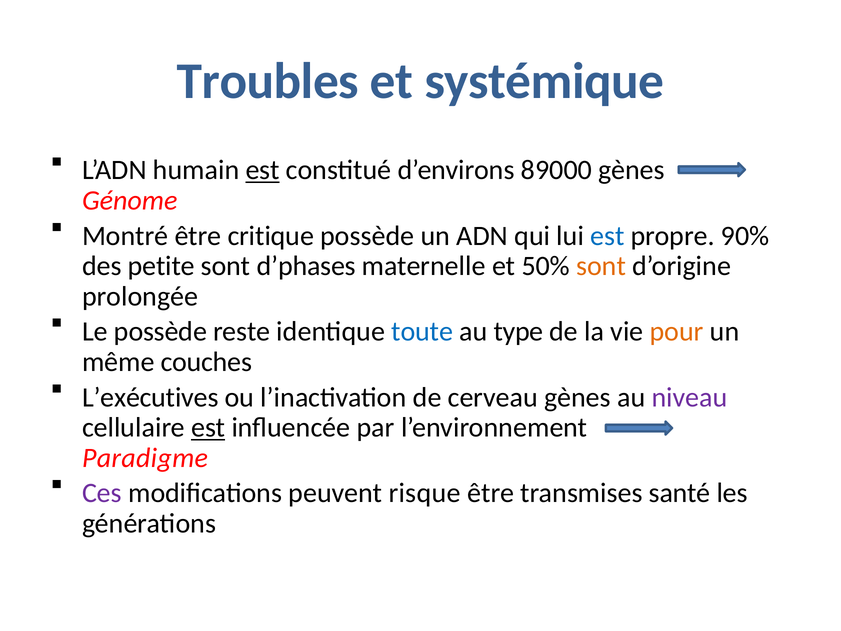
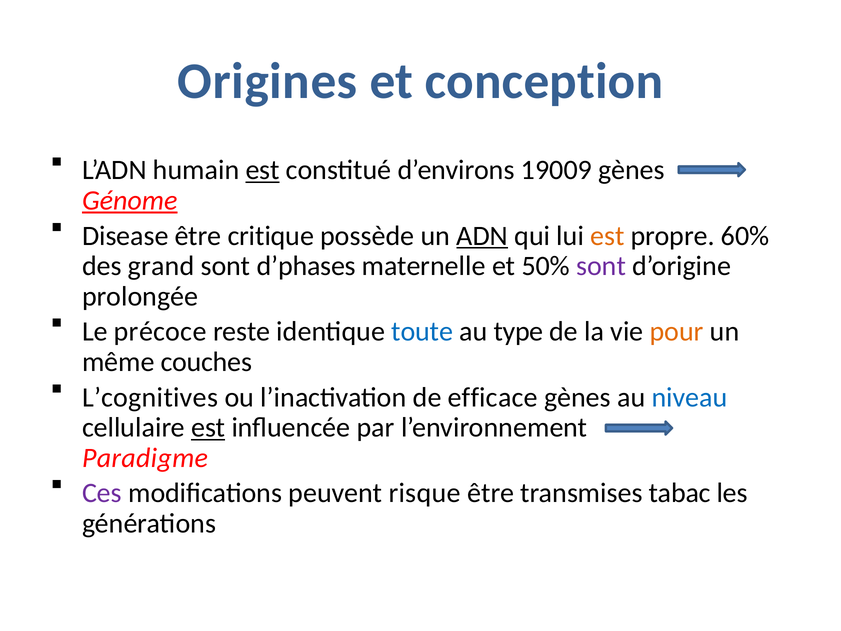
Troubles: Troubles -> Origines (267, 81)
systémique: systémique -> conception (544, 81)
89000: 89000 -> 19009 (556, 170)
Génome underline: none -> present (130, 200)
Montré: Montré -> Disease (125, 236)
ADN underline: none -> present (482, 236)
est colour: blue -> orange (607, 236)
90%: 90% -> 60% (745, 236)
petite: petite -> grand (161, 266)
sont colour: orange -> purple (601, 266)
Le possède: possède -> précoce (160, 332)
L’exécutives: L’exécutives -> L’cognitives (150, 397)
cerveau: cerveau -> efficace (493, 397)
niveau colour: purple -> blue (689, 397)
santé: santé -> tabac (680, 493)
